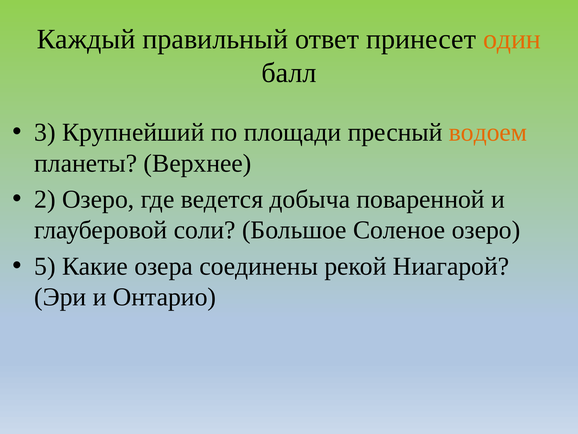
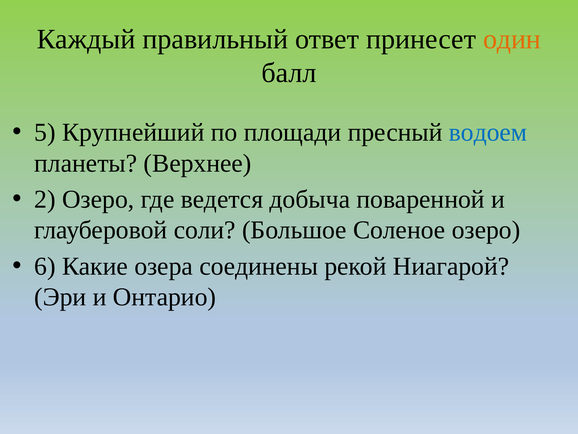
3: 3 -> 5 (45, 132)
водоем colour: orange -> blue (488, 132)
5: 5 -> 6 (45, 266)
